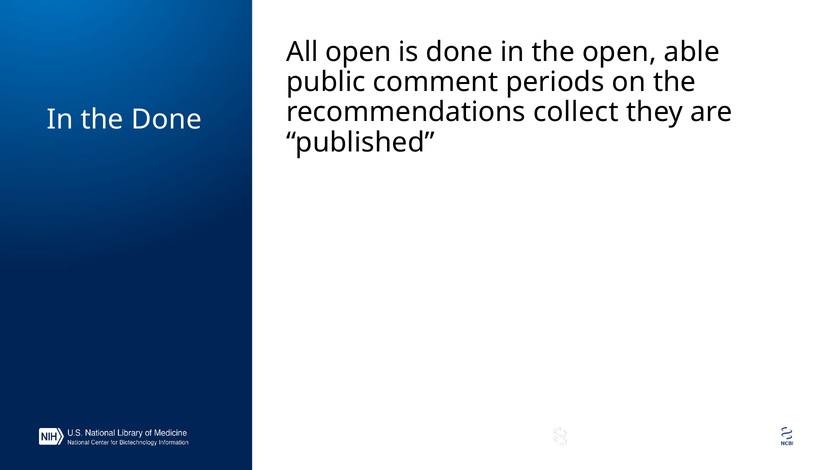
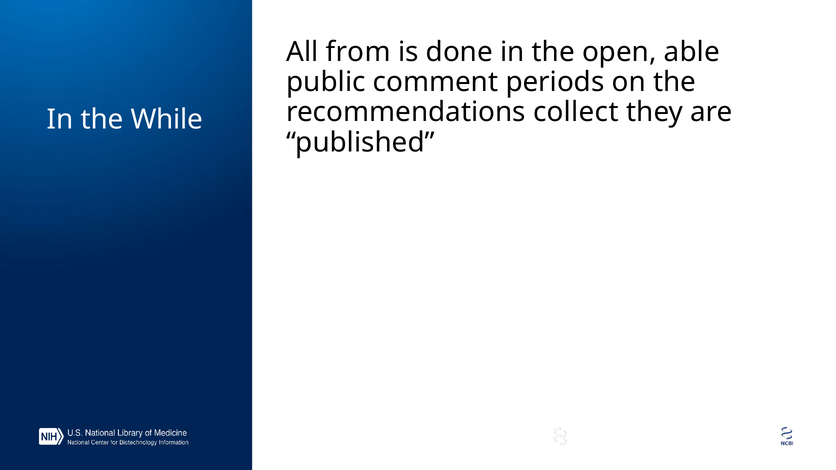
All open: open -> from (358, 52)
the Done: Done -> While (167, 120)
